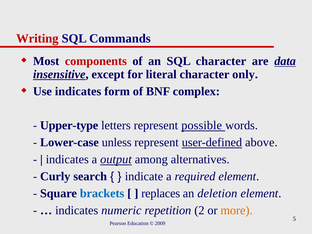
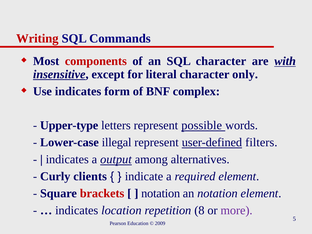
data: data -> with (285, 61)
unless: unless -> illegal (117, 142)
above: above -> filters (261, 142)
search: search -> clients (90, 176)
brackets colour: blue -> red (102, 193)
replaces: replaces -> notation (161, 193)
an deletion: deletion -> notation (217, 193)
numeric: numeric -> location (121, 210)
2: 2 -> 8 (199, 210)
more colour: orange -> purple (237, 210)
